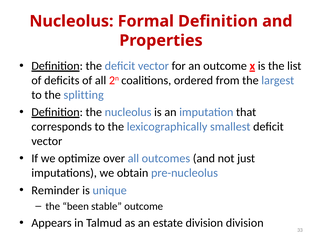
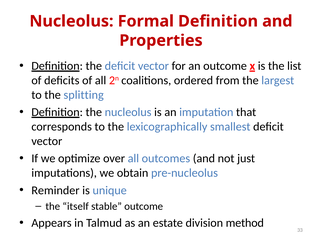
been: been -> itself (76, 207)
division division: division -> method (245, 223)
